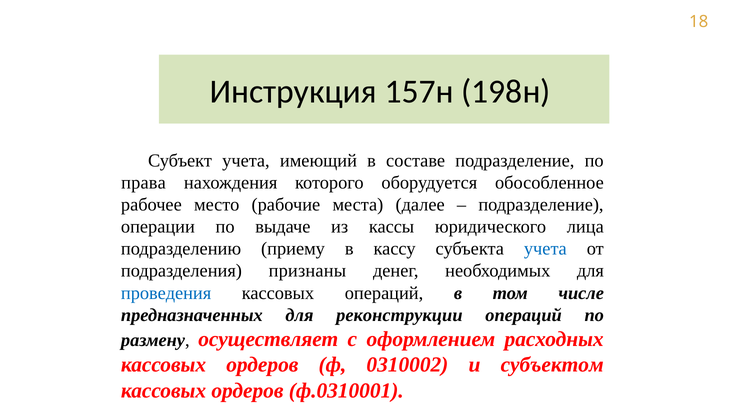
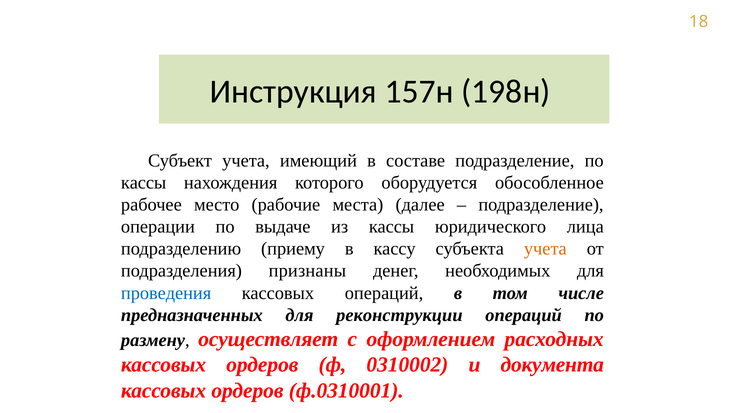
права: права -> кассы (144, 183)
учета colour: blue -> orange (545, 249)
субъектом: субъектом -> документа (552, 365)
